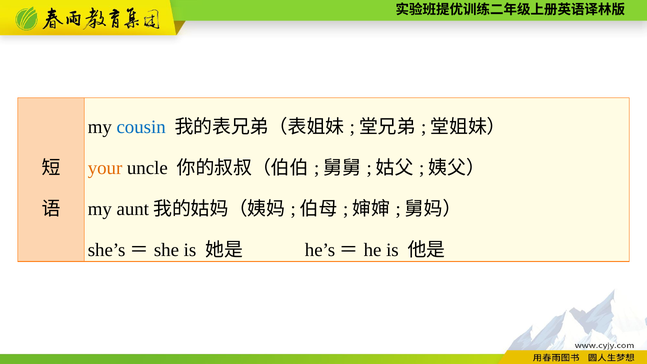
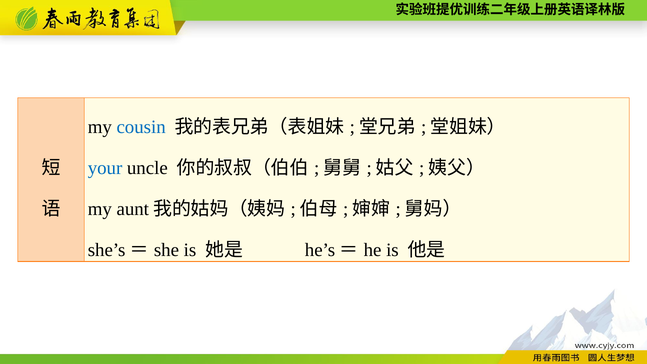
your colour: orange -> blue (105, 168)
